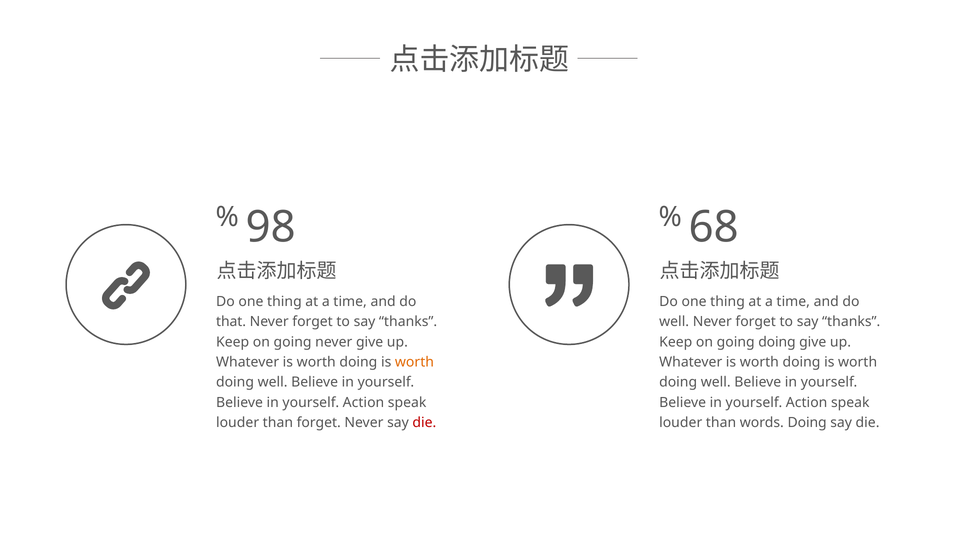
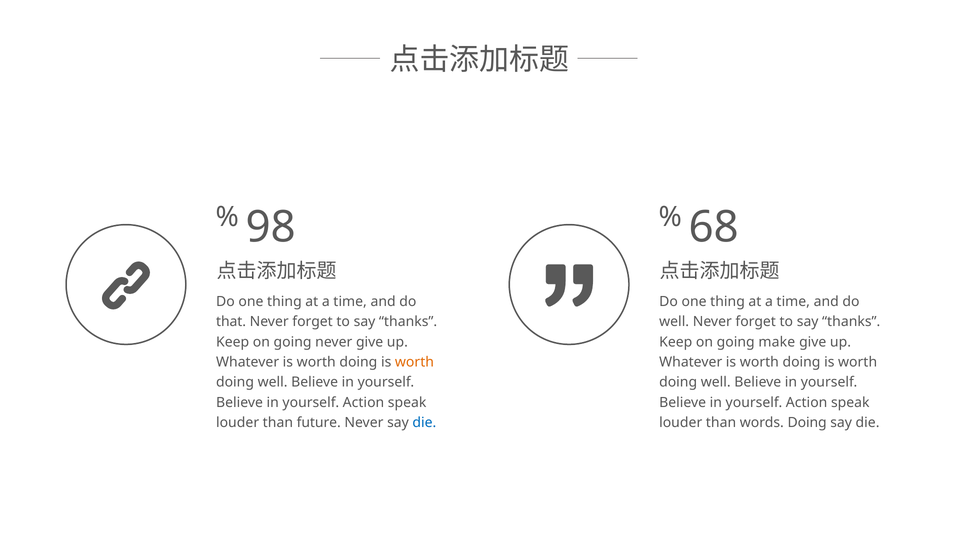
going doing: doing -> make (777, 342)
than forget: forget -> future (319, 422)
die colour: red -> blue (424, 422)
